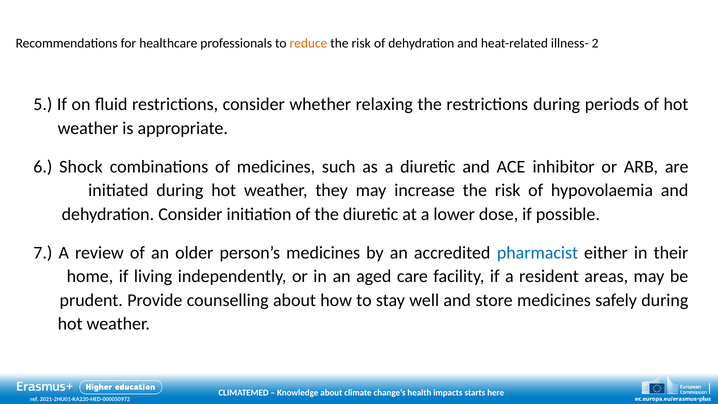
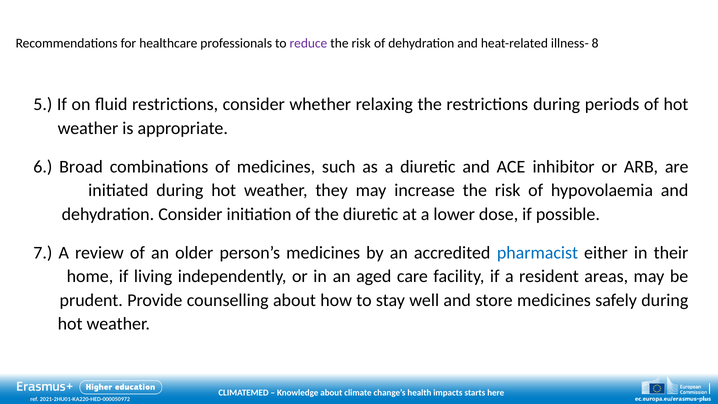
reduce colour: orange -> purple (308, 43)
2: 2 -> 8 (595, 43)
Shock: Shock -> Broad (81, 167)
